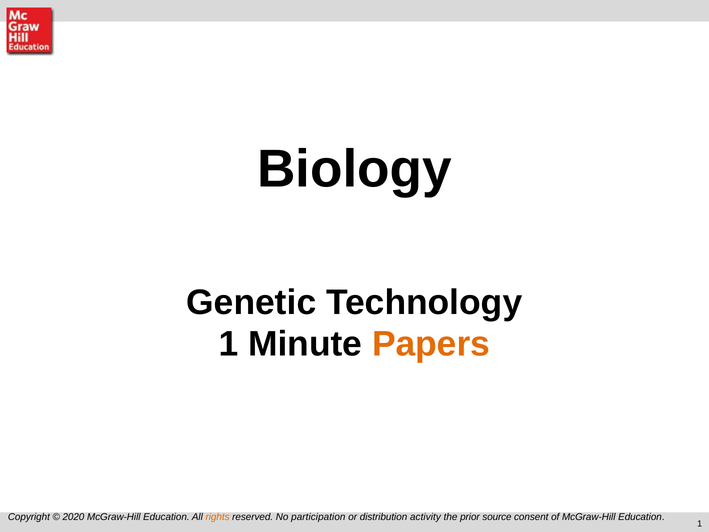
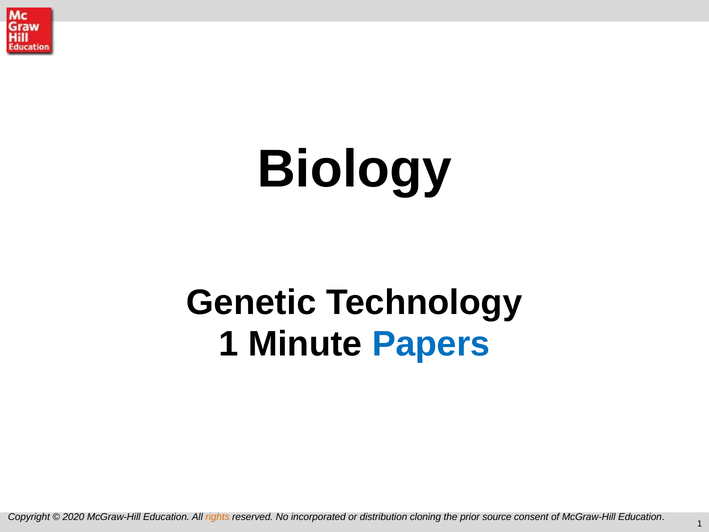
Papers colour: orange -> blue (431, 344)
participation: participation -> incorporated (318, 517)
activity: activity -> cloning (425, 517)
